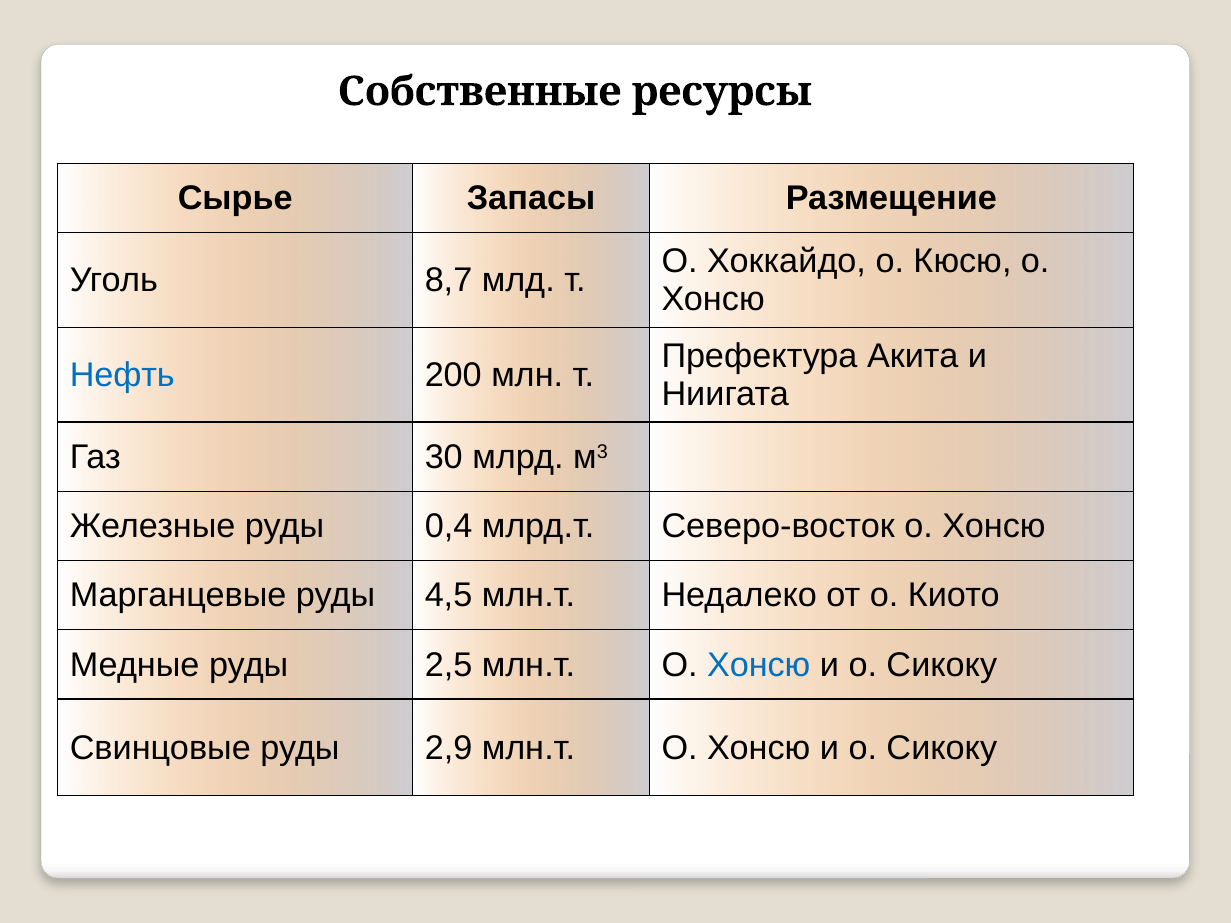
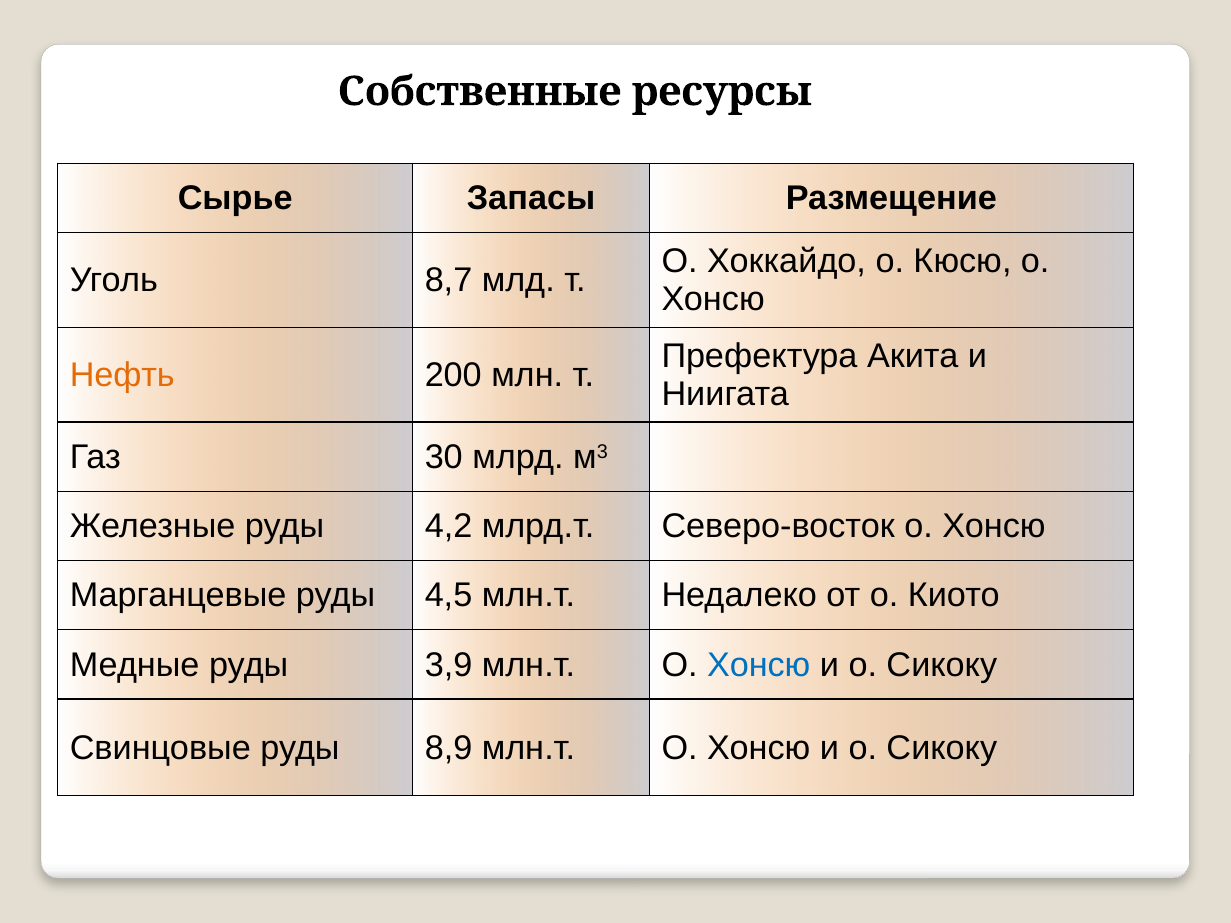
Нефть colour: blue -> orange (122, 375)
0,4: 0,4 -> 4,2 (449, 527)
2,5: 2,5 -> 3,9 (449, 665)
2,9: 2,9 -> 8,9 (449, 748)
